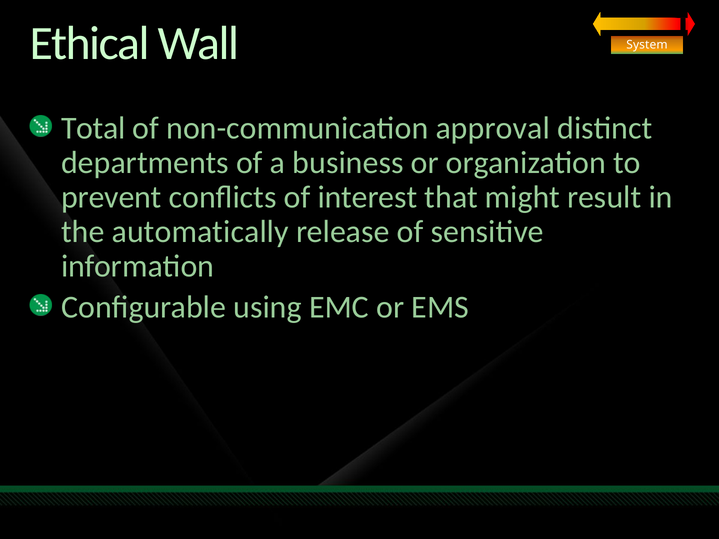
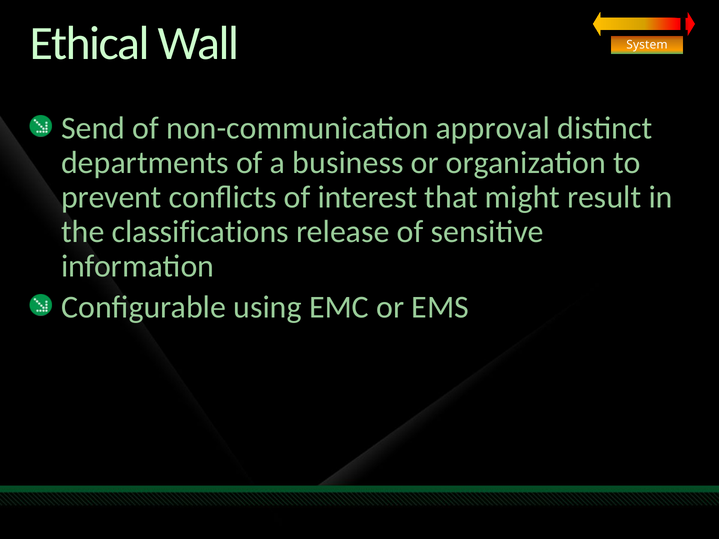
Total: Total -> Send (93, 128)
automatically: automatically -> classifications (200, 232)
